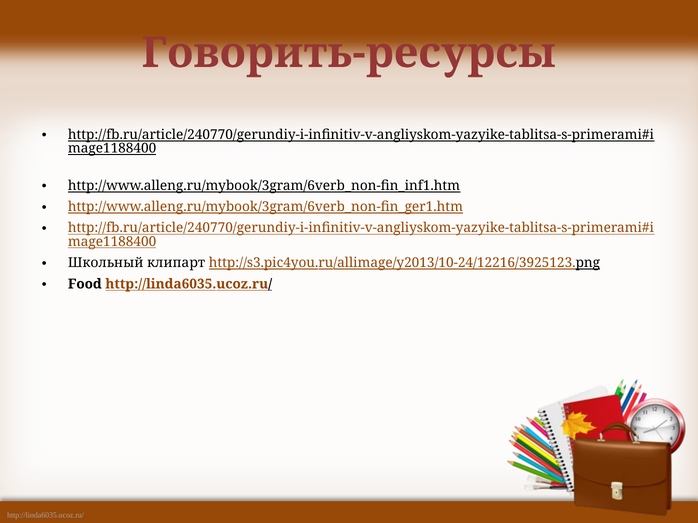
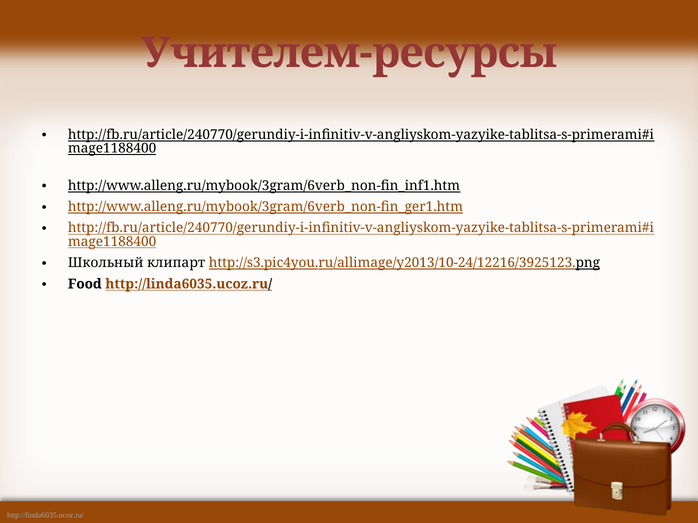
Говорить-ресурсы: Говорить-ресурсы -> Учителем-ресурсы (349, 53)
